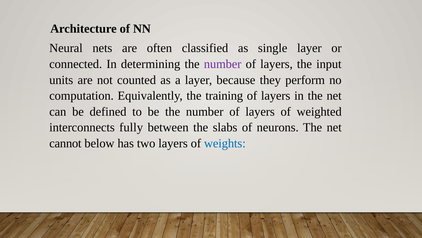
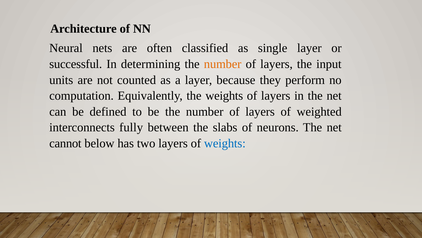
connected: connected -> successful (76, 64)
number colour: purple -> orange (223, 64)
the training: training -> weights (224, 96)
